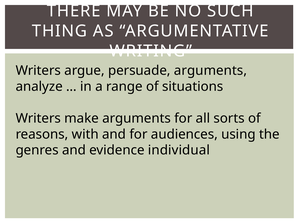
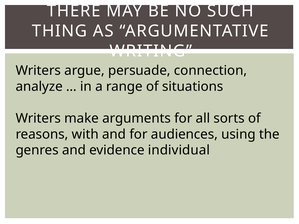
persuade arguments: arguments -> connection (210, 71)
